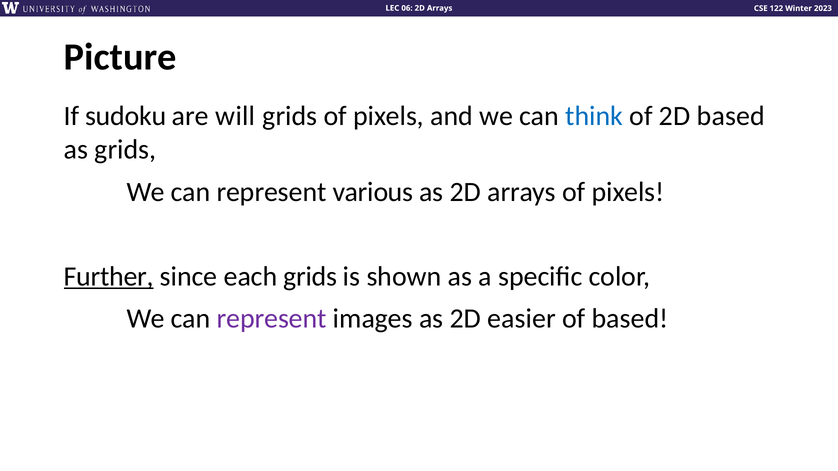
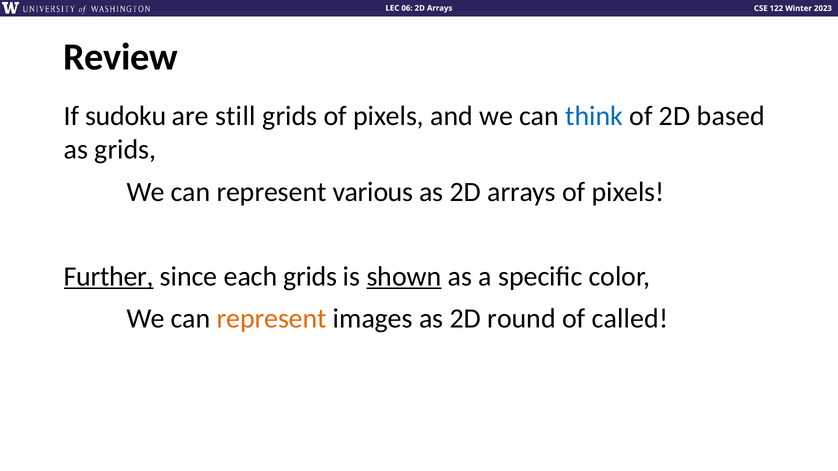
Picture: Picture -> Review (120, 57)
will: will -> still (235, 116)
shown underline: none -> present (404, 277)
represent colour: purple -> orange (272, 319)
easier: easier -> round (522, 319)
of based: based -> called (630, 319)
